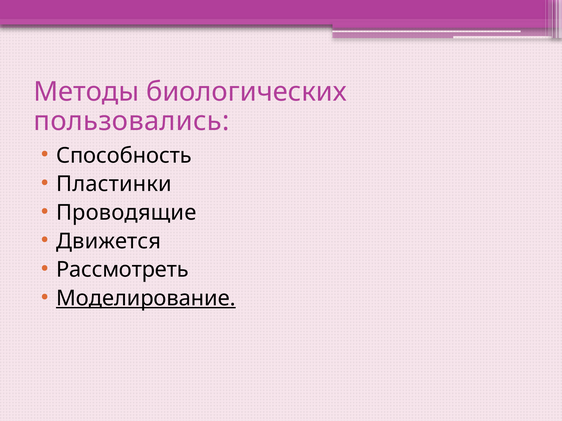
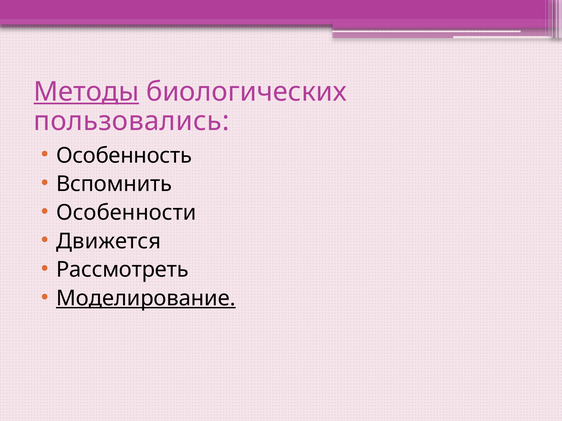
Методы underline: none -> present (86, 92)
Способность: Способность -> Особенность (124, 156)
Пластинки: Пластинки -> Вспомнить (114, 184)
Проводящие: Проводящие -> Особенности (126, 213)
